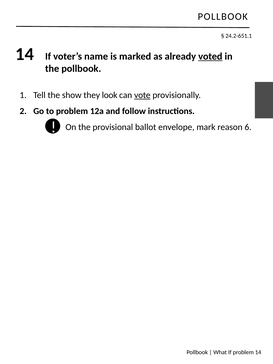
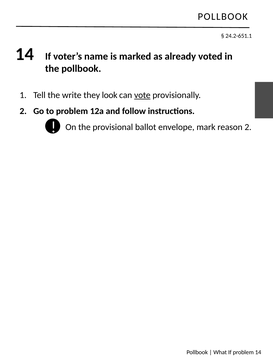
voted underline: present -> none (210, 56)
show: show -> write (72, 95)
reason 6: 6 -> 2 (248, 127)
